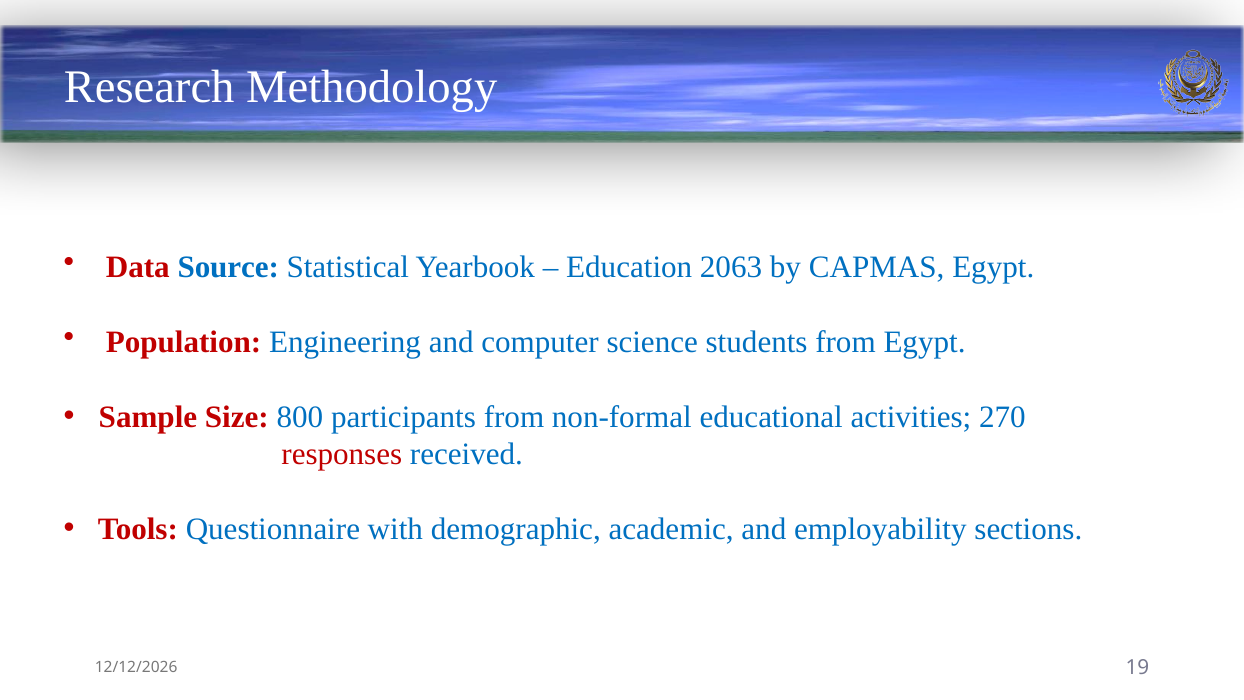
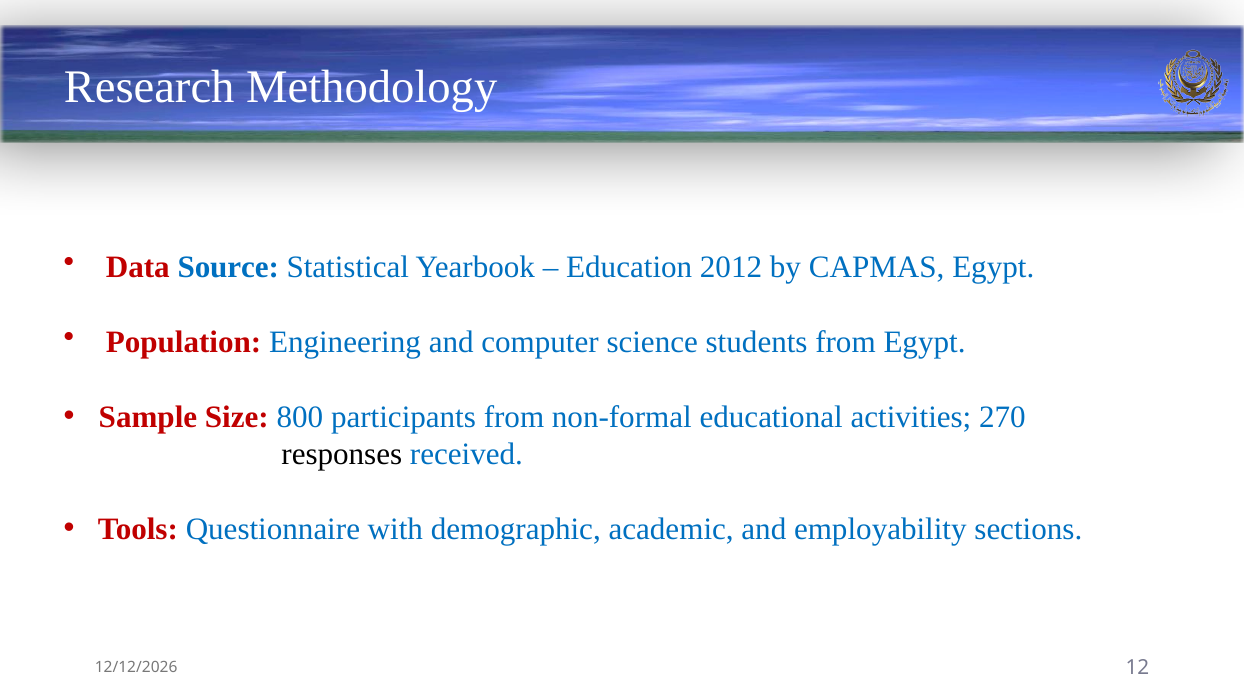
2063: 2063 -> 2012 (731, 267)
responses colour: red -> black (342, 454)
19: 19 -> 12 (1137, 667)
